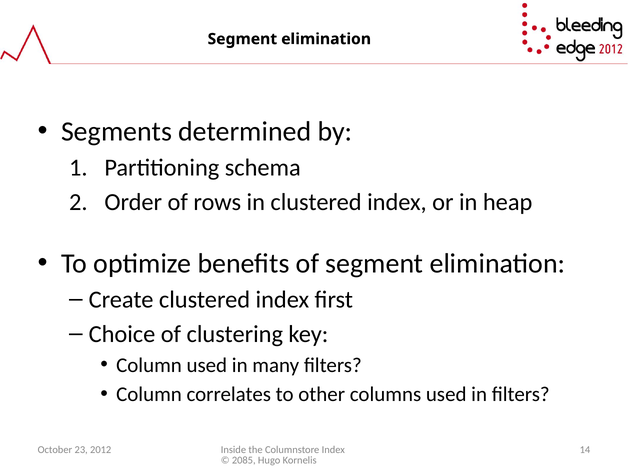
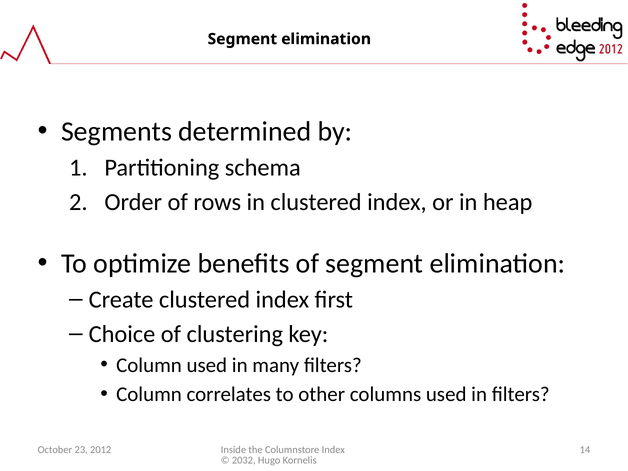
2085: 2085 -> 2032 (244, 460)
